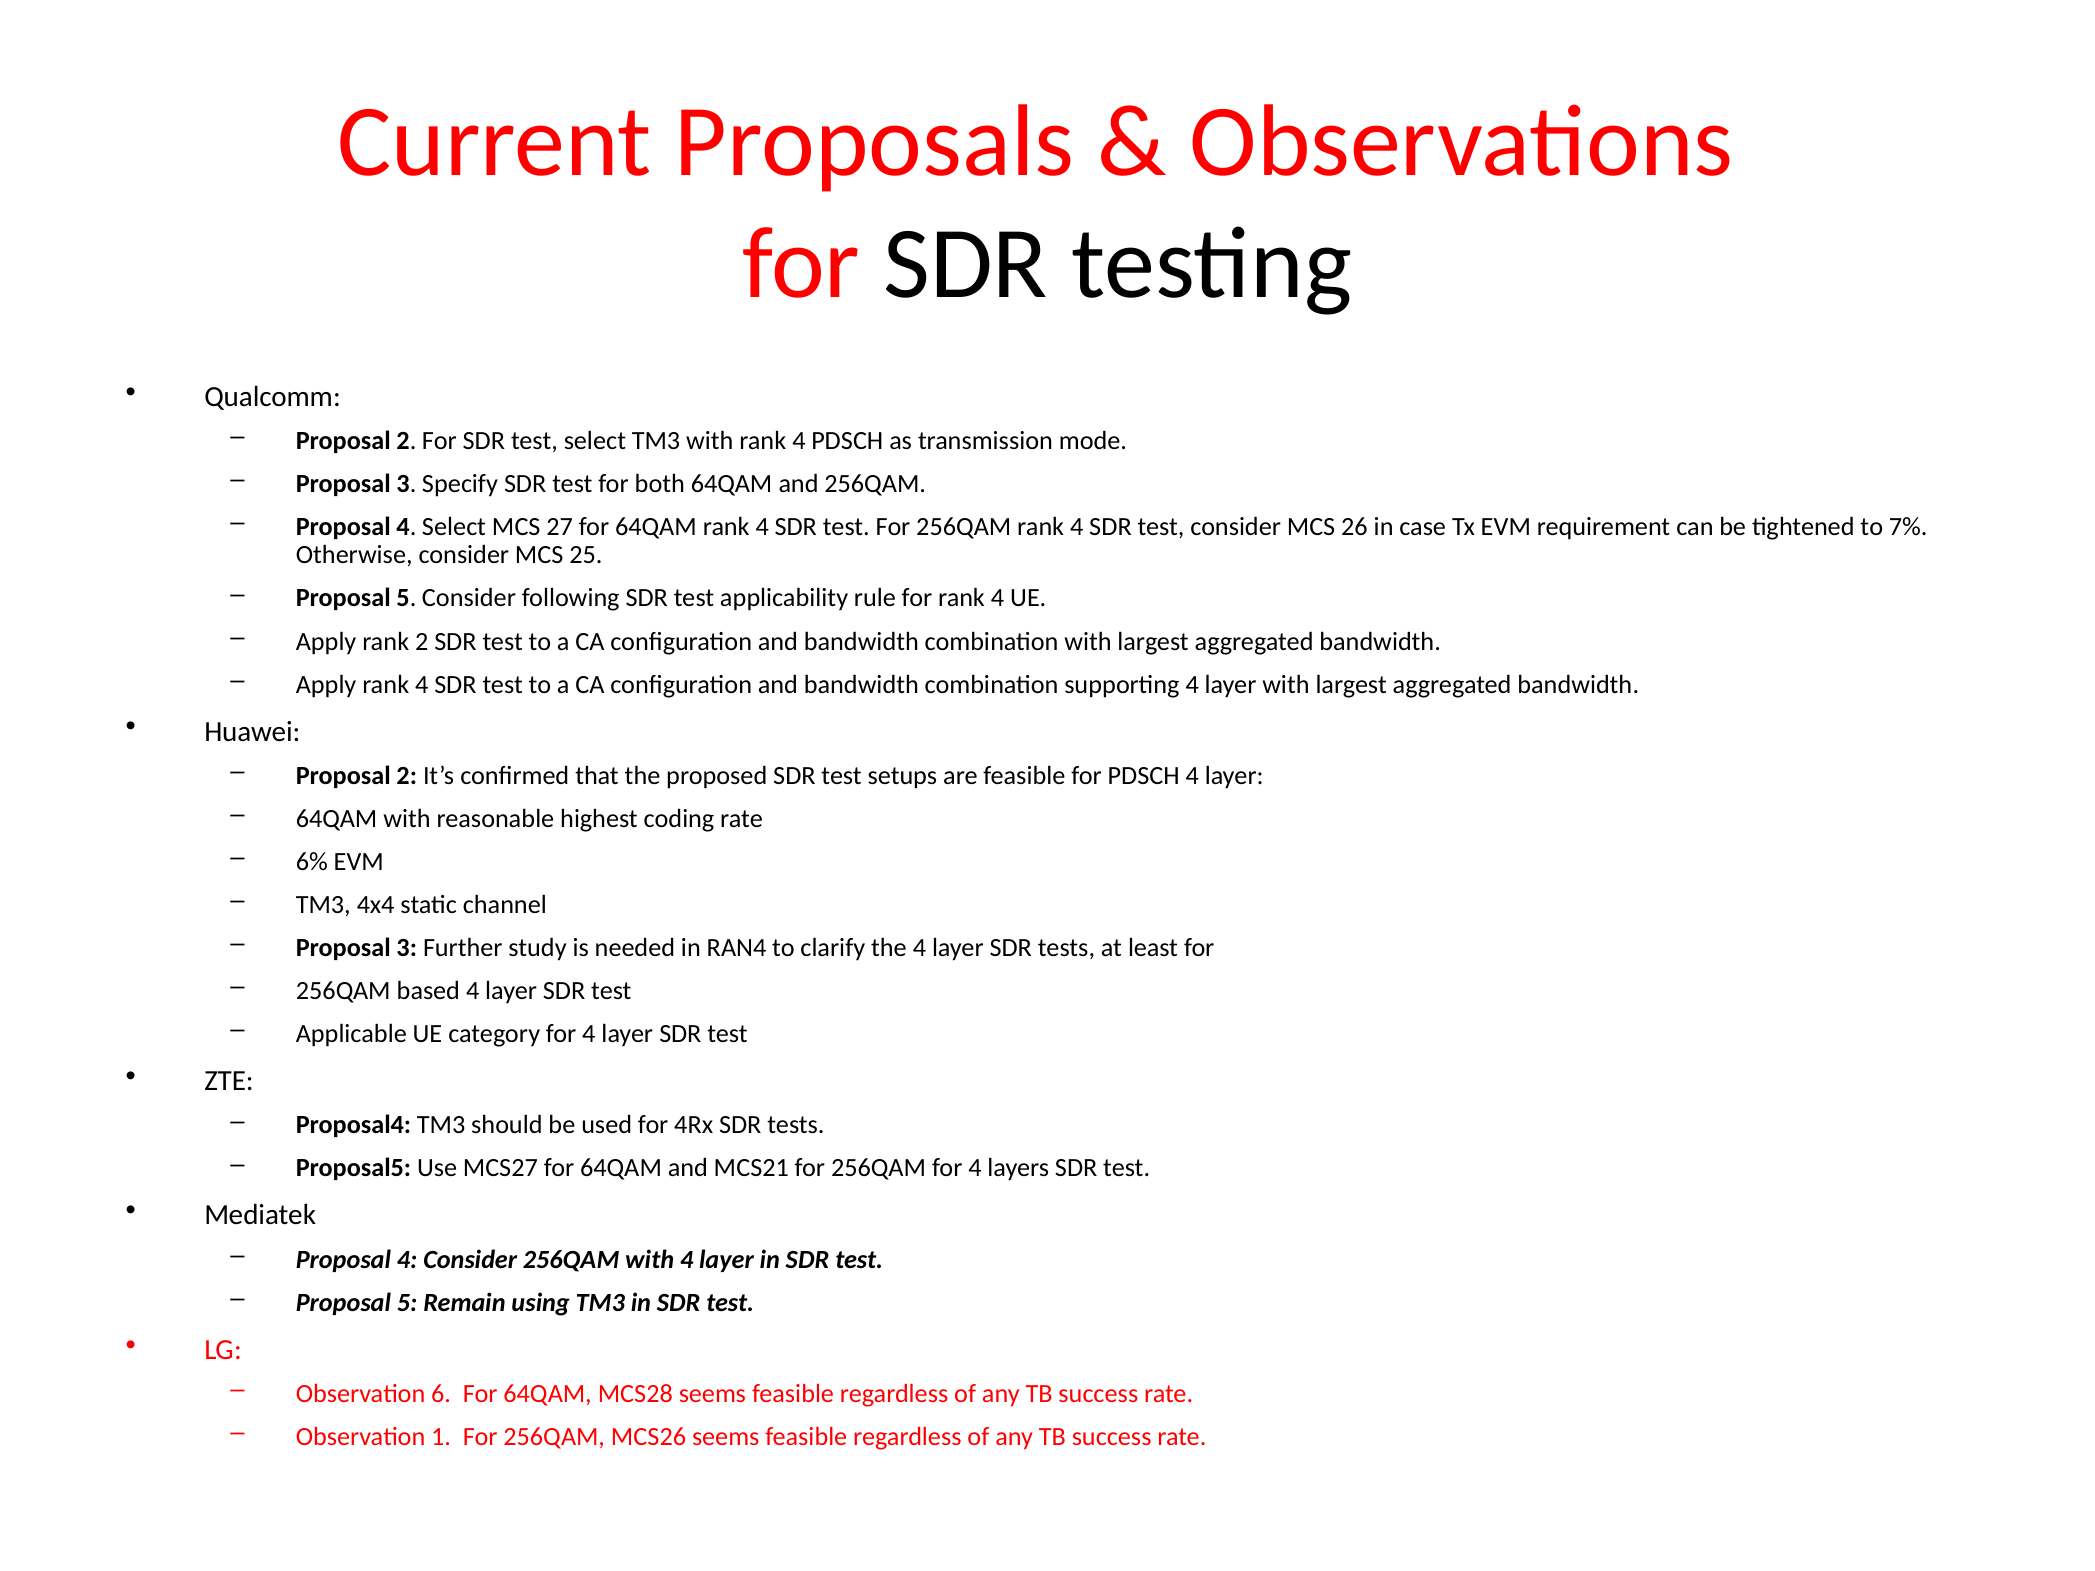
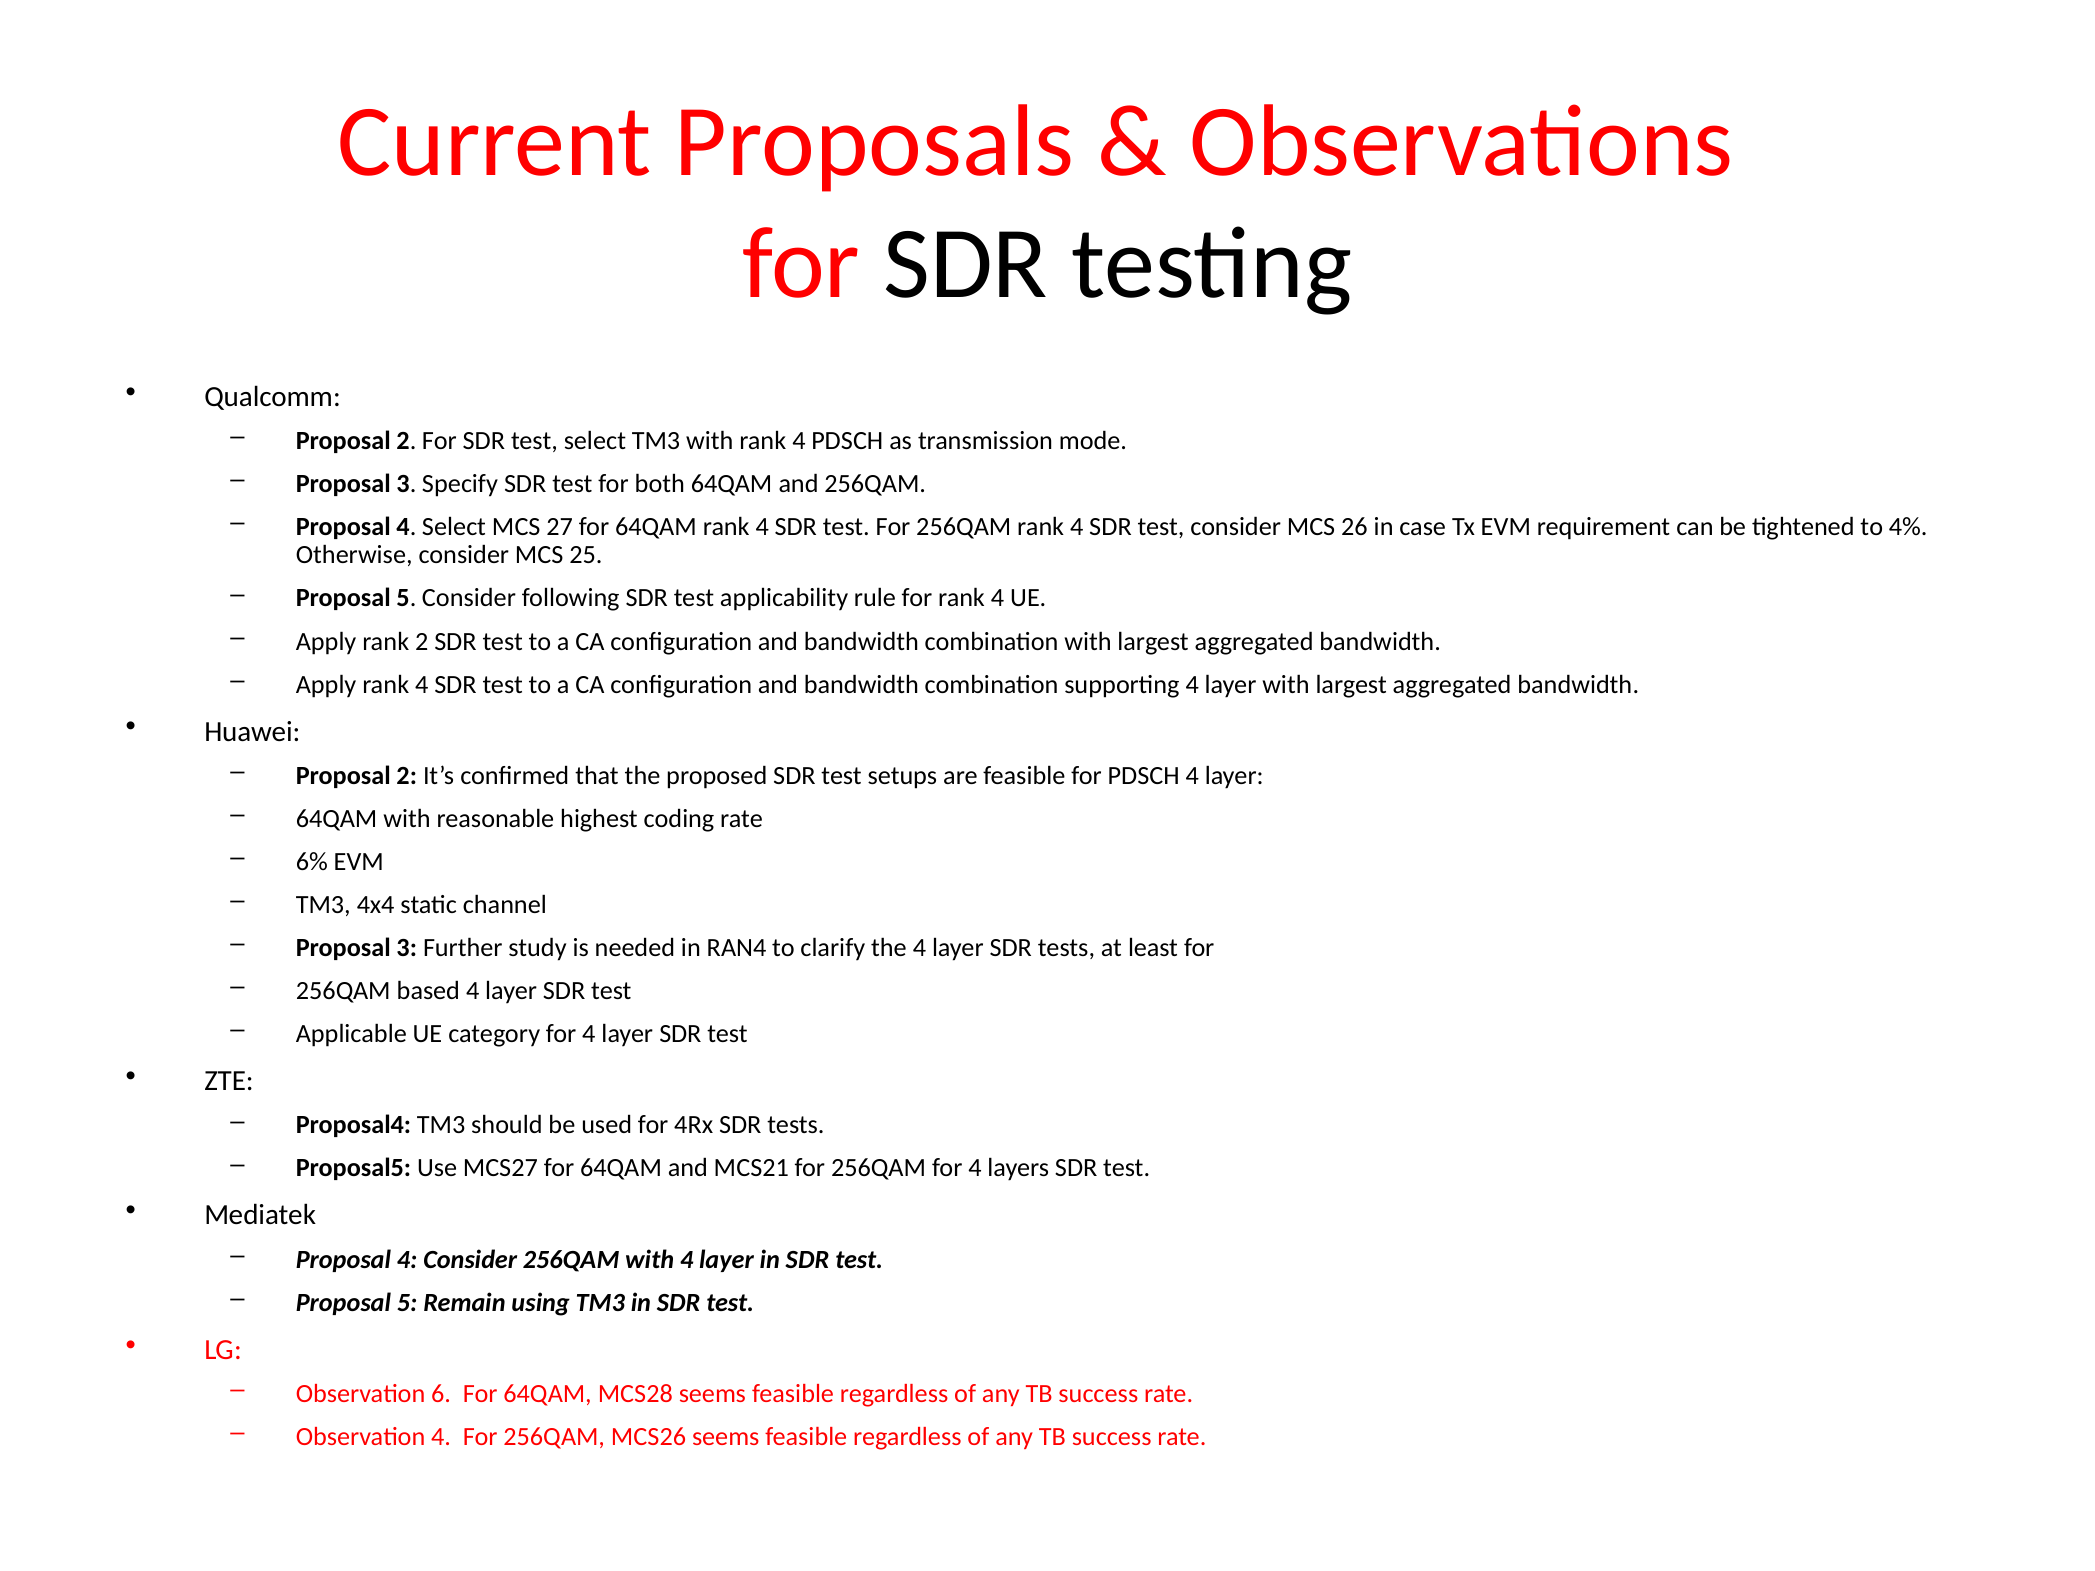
7%: 7% -> 4% (1908, 527)
Observation 1: 1 -> 4 (441, 1437)
